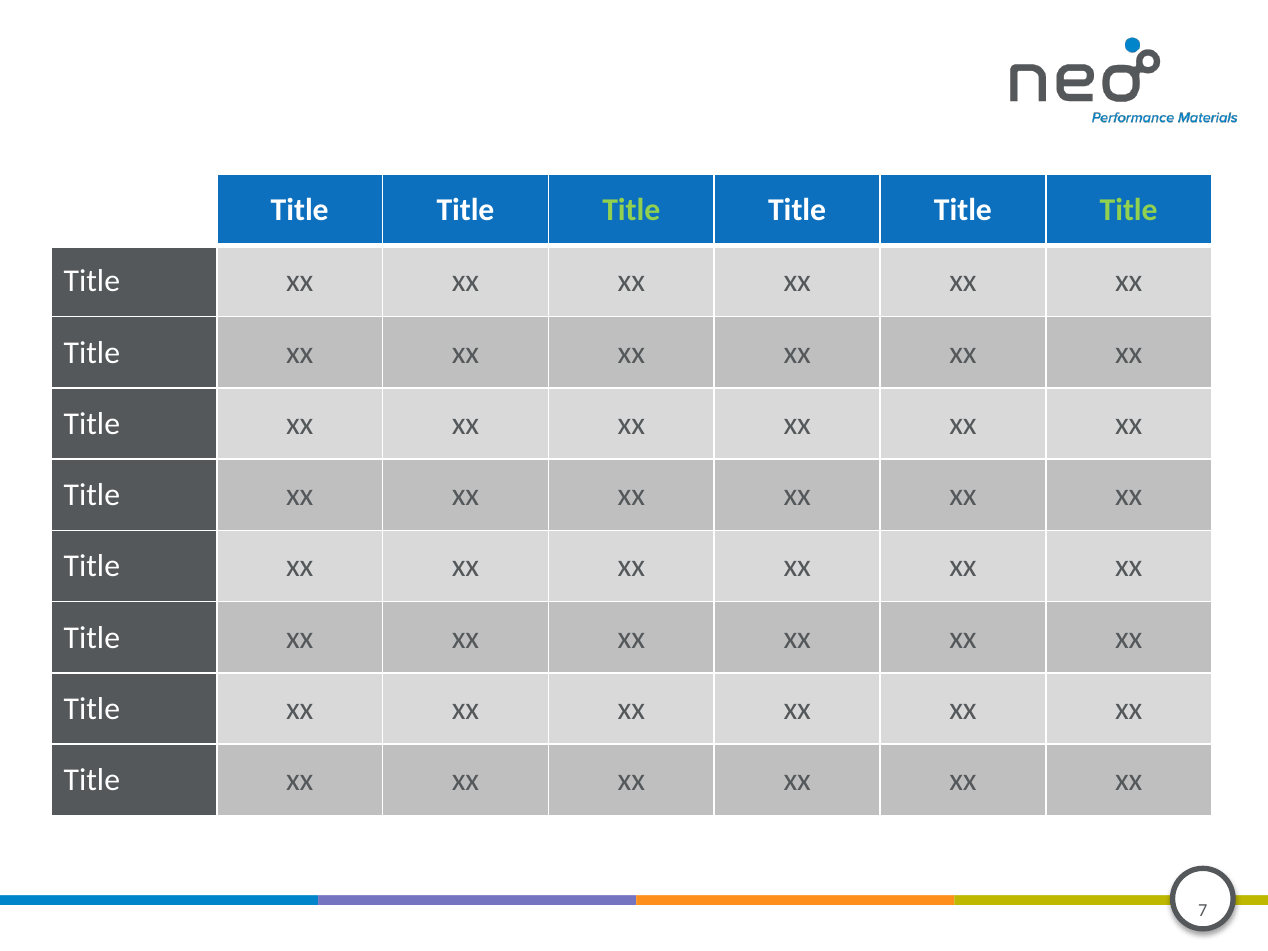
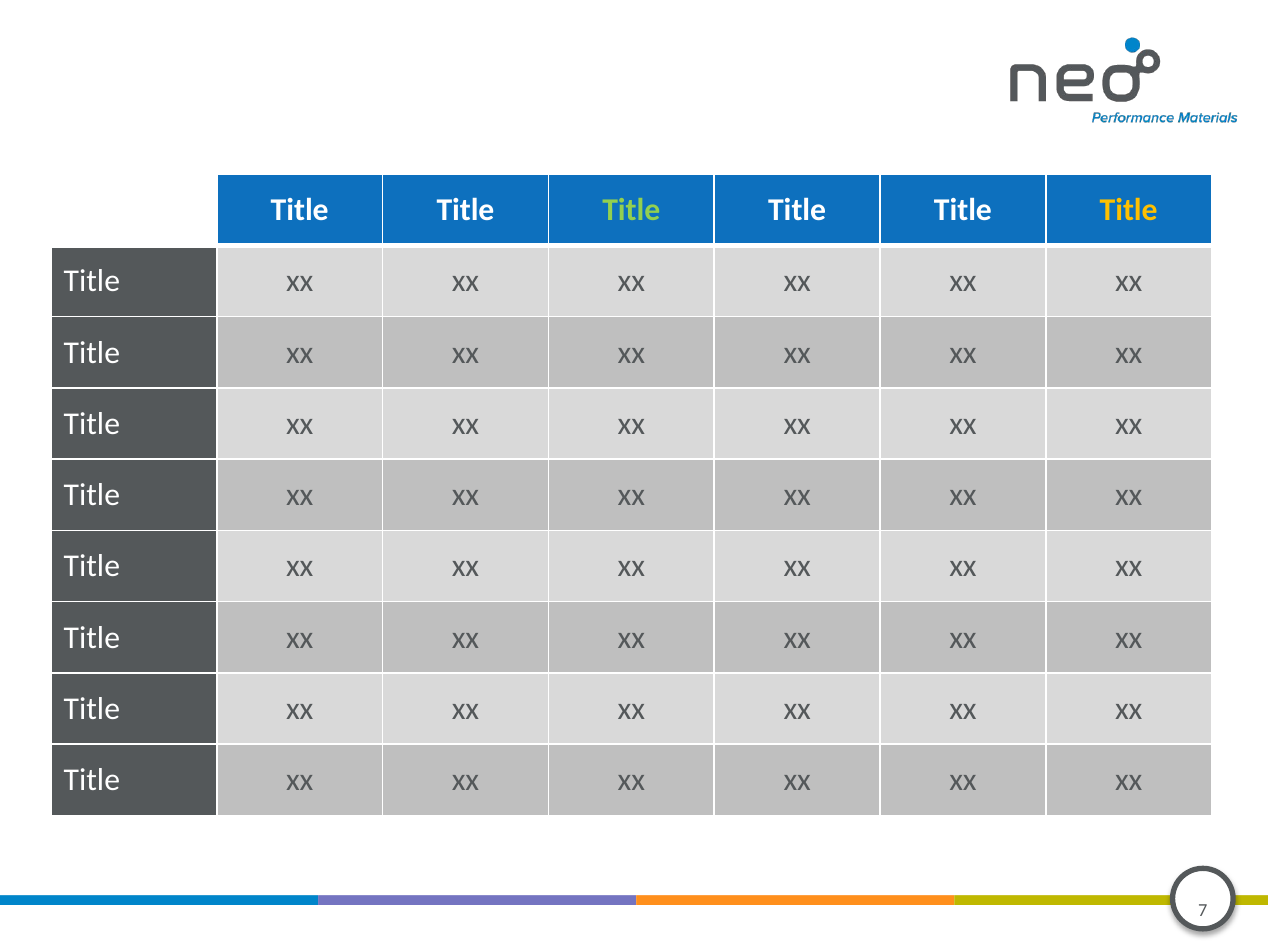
Title colour: light green -> yellow (1129, 210)
